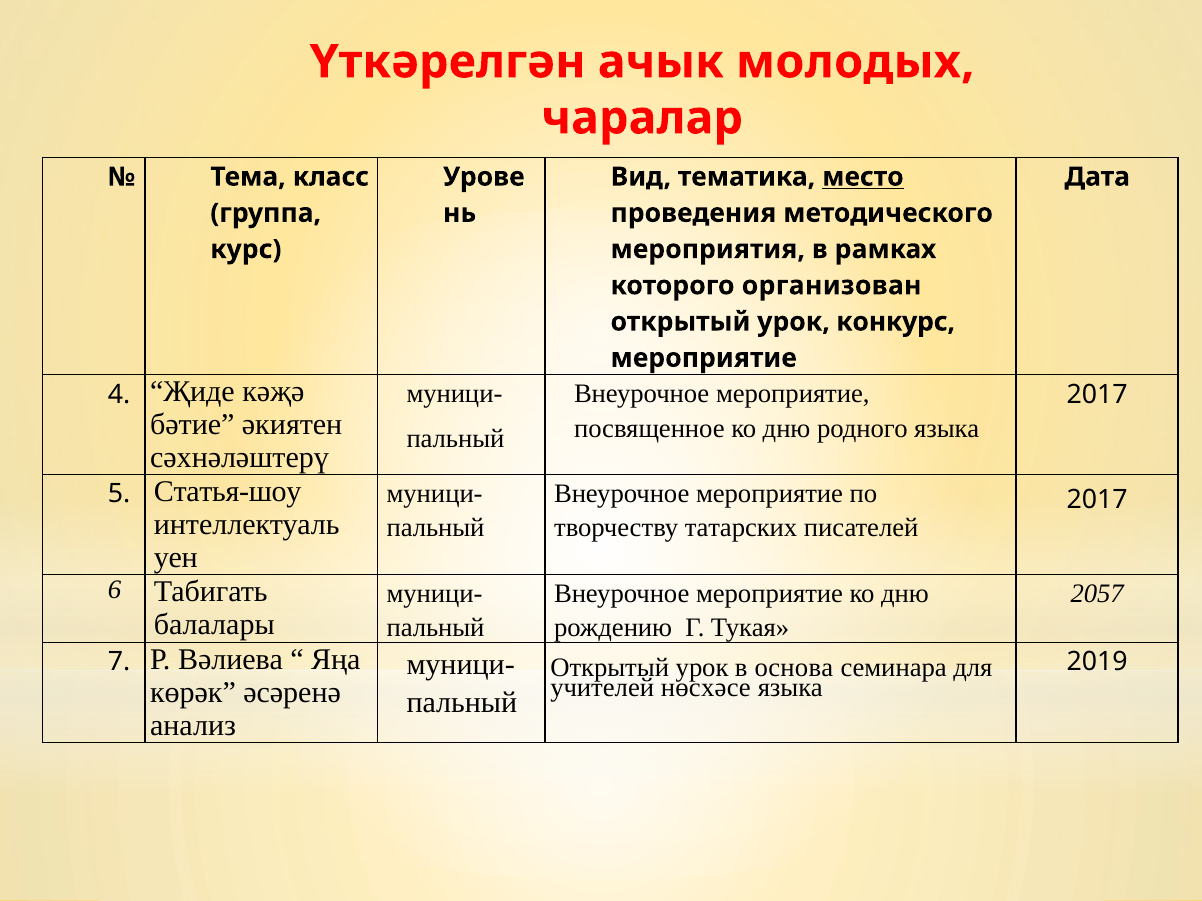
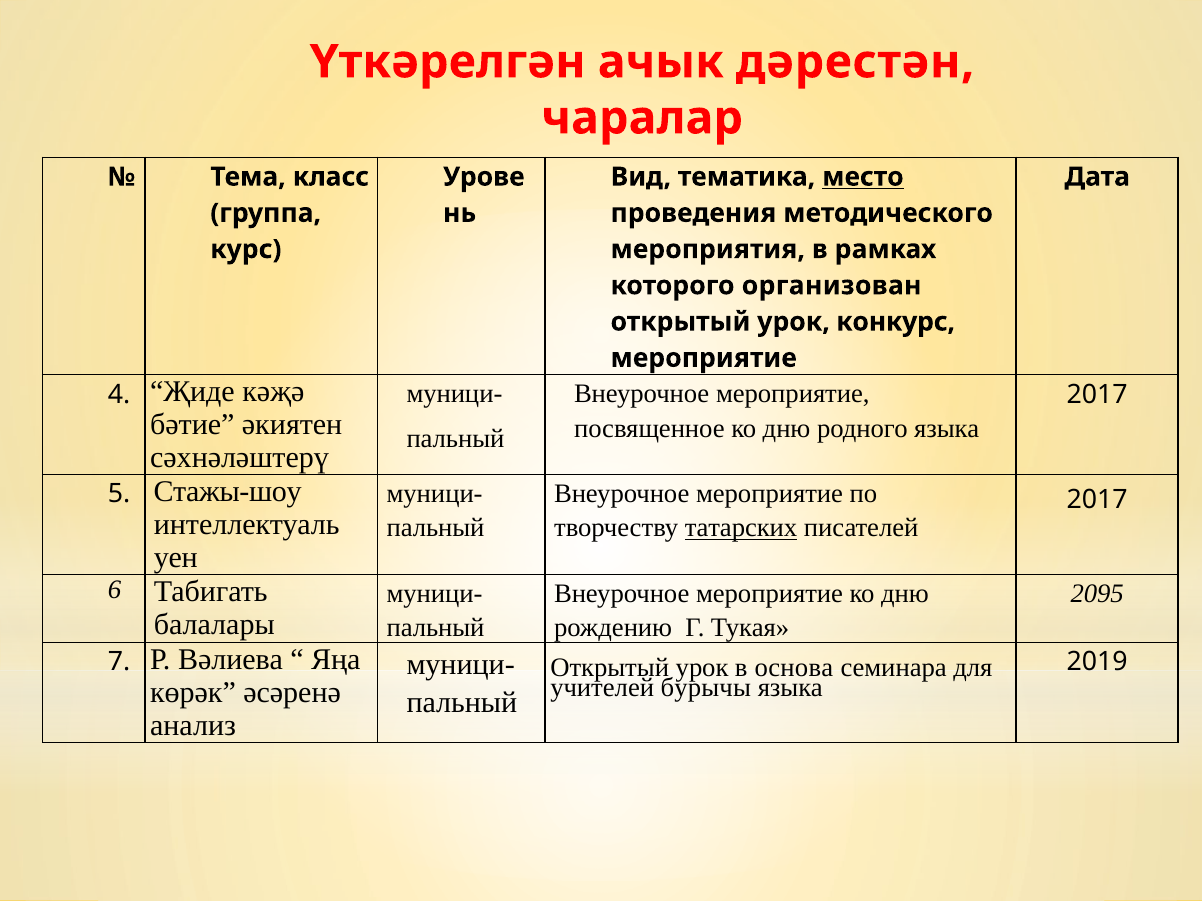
молодых: молодых -> дәрестән (855, 62)
Статья-шоу: Статья-шоу -> Стажы-шоу (228, 492)
татарских underline: none -> present (741, 528)
2057: 2057 -> 2095 (1097, 594)
нөсхәсе: нөсхәсе -> бурычы (706, 688)
